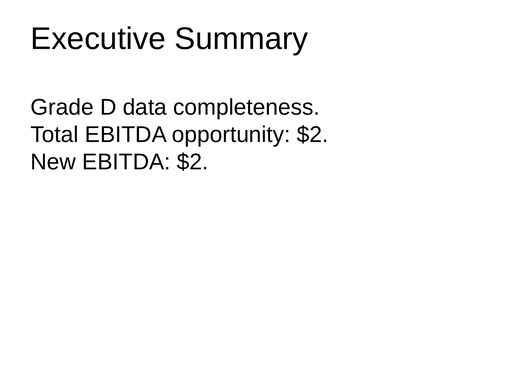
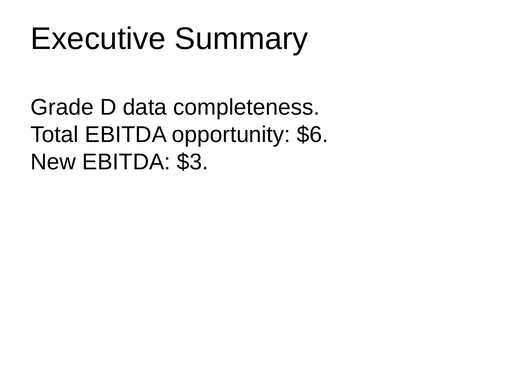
opportunity $2: $2 -> $6 (313, 134)
EBITDA $2: $2 -> $3 (193, 162)
